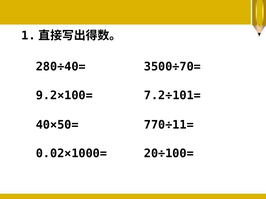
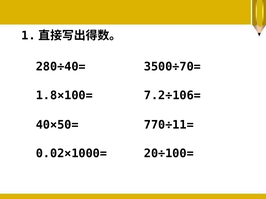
9.2×100=: 9.2×100= -> 1.8×100= (64, 96)
7.2÷101=: 7.2÷101= -> 7.2÷106= (172, 96)
